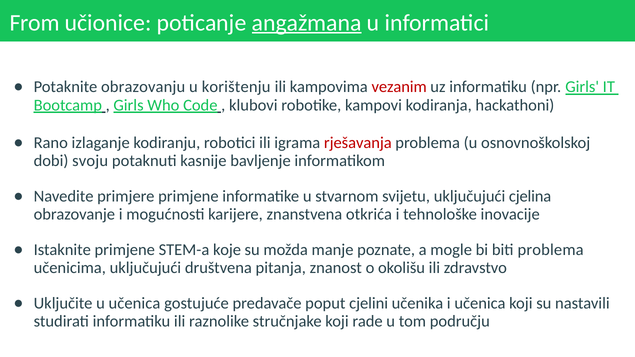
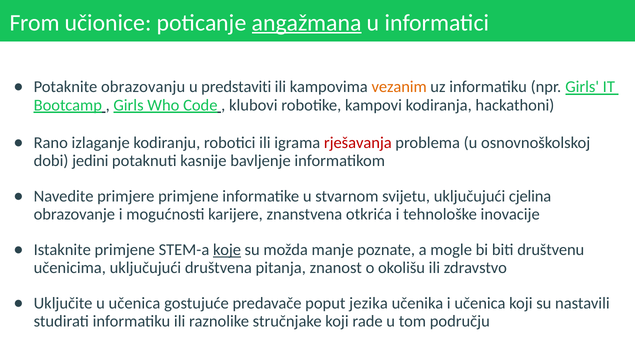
korištenju: korištenju -> predstaviti (236, 87)
vezanim colour: red -> orange (399, 87)
svoju: svoju -> jedini (90, 161)
koje underline: none -> present (227, 250)
biti problema: problema -> društvenu (551, 250)
cjelini: cjelini -> jezika (369, 304)
